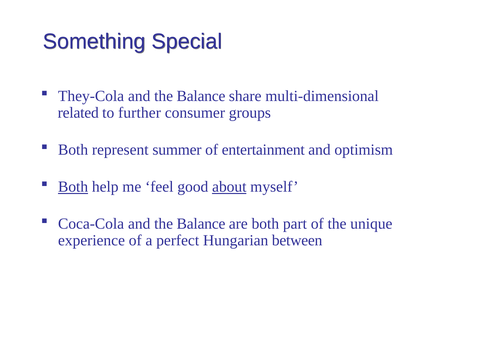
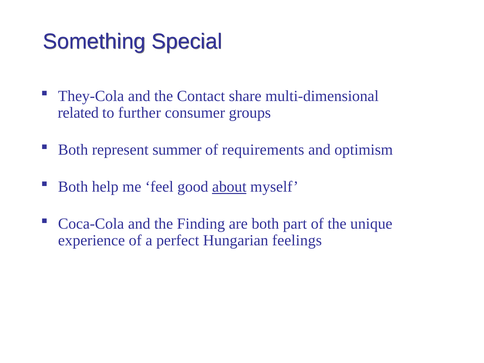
Balance: Balance -> Contact (201, 96)
entertainment: entertainment -> requirements (263, 150)
Both underline: present -> none (73, 187)
Coca-Cola and the Balance: Balance -> Finding (201, 224)
between: between -> feelings (297, 240)
